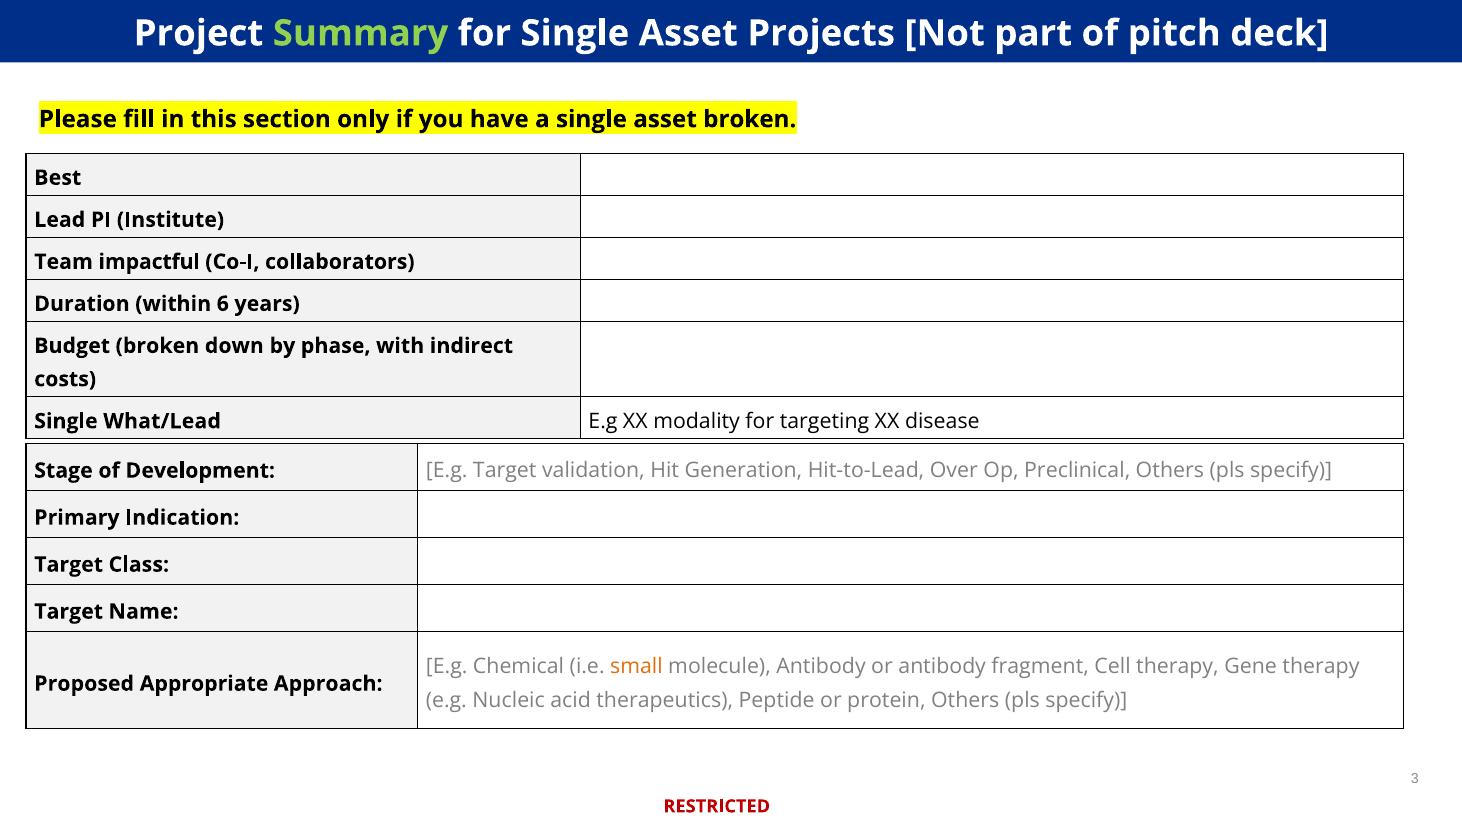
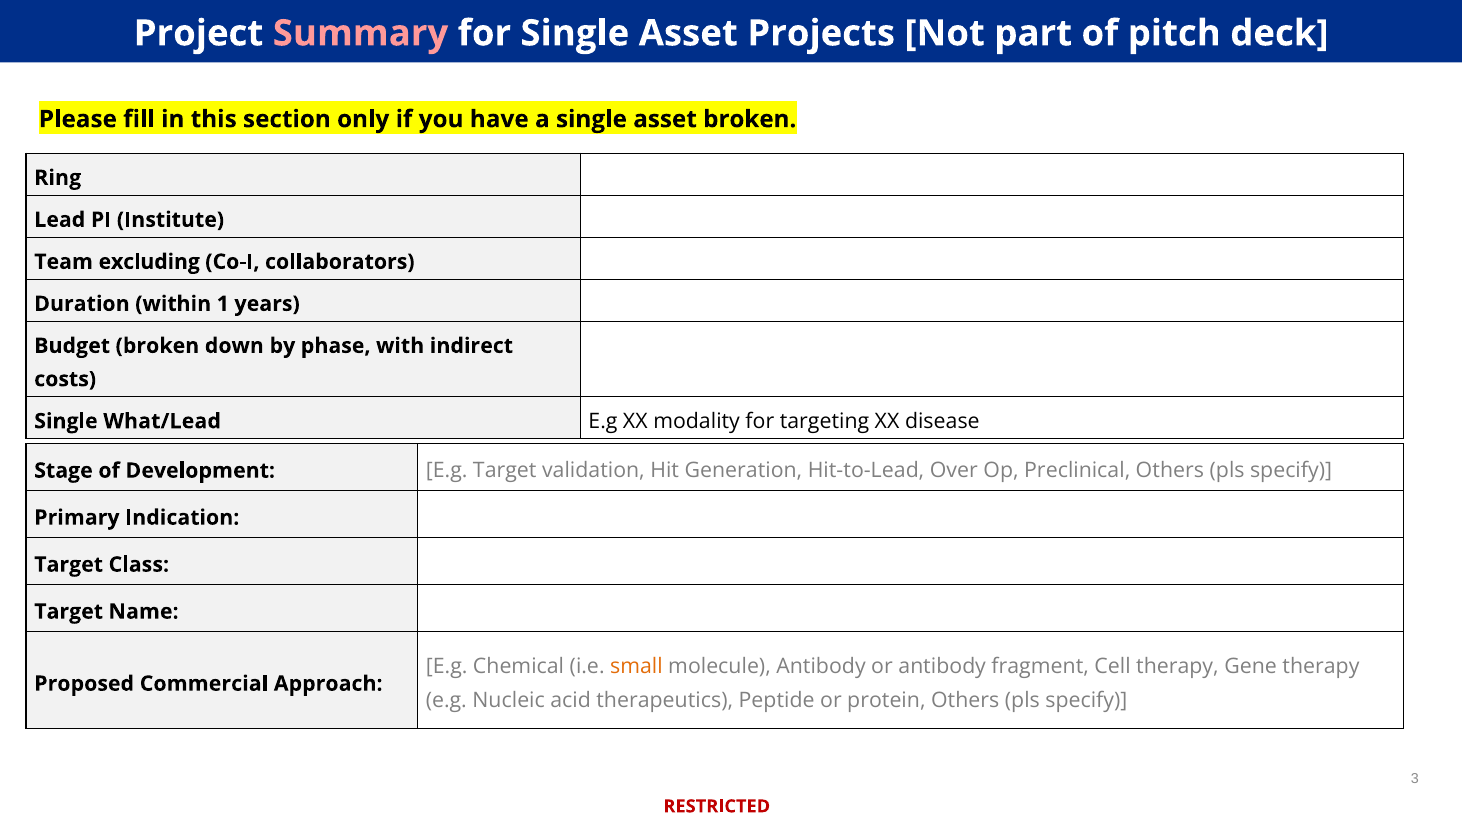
Summary colour: light green -> pink (360, 33)
Best: Best -> Ring (58, 178)
impactful: impactful -> excluding (149, 262)
6: 6 -> 1 (223, 304)
Appropriate: Appropriate -> Commercial (204, 684)
